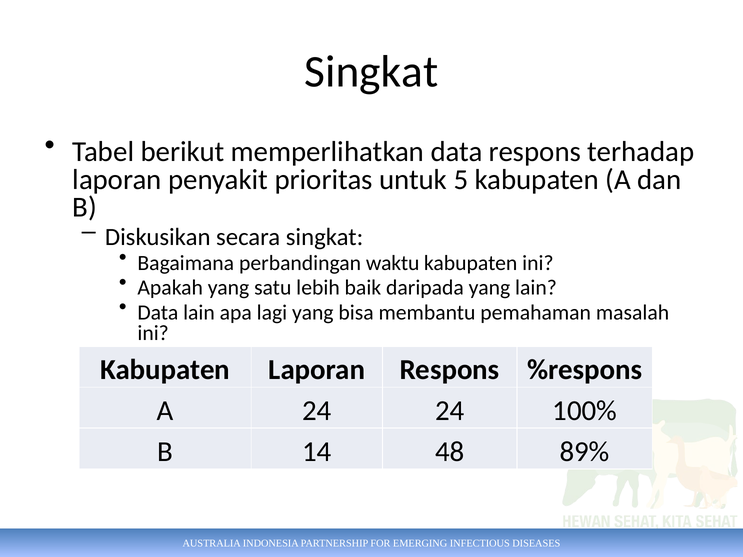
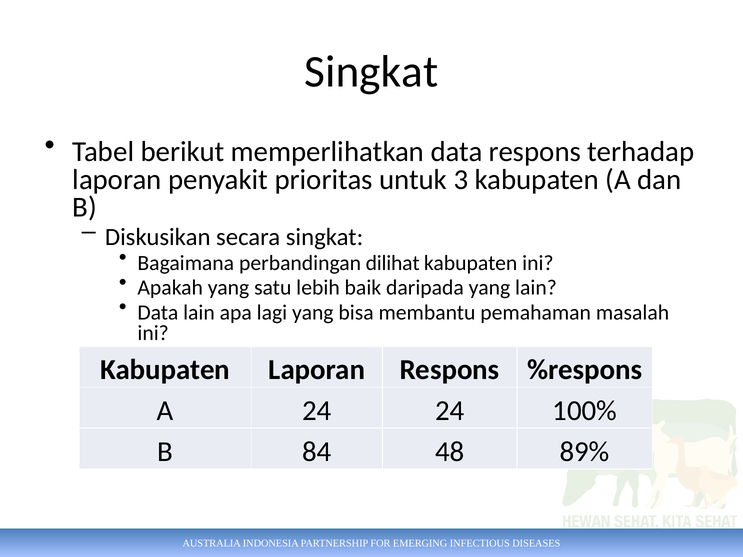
5: 5 -> 3 (461, 180)
waktu: waktu -> dilihat (393, 263)
14: 14 -> 84 (317, 452)
